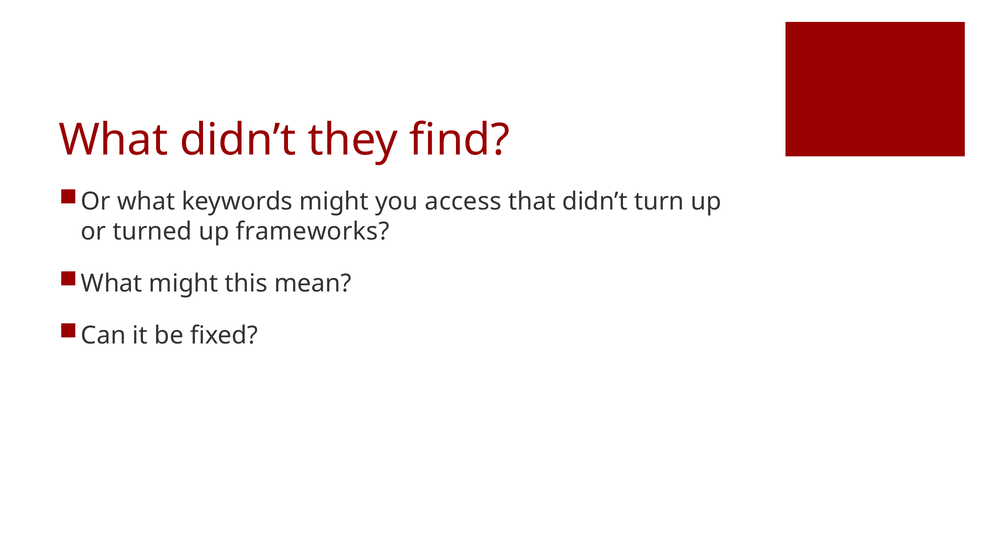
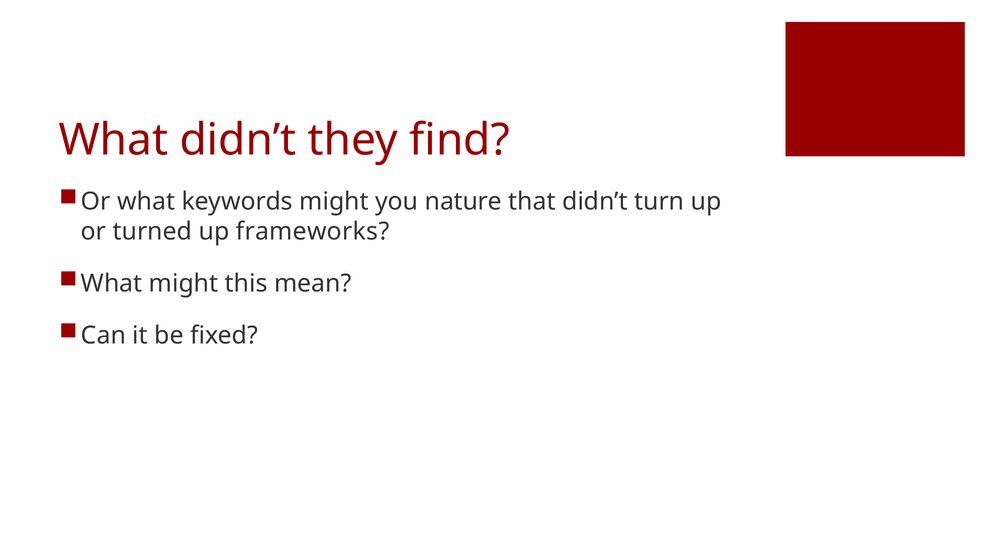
access: access -> nature (463, 202)
